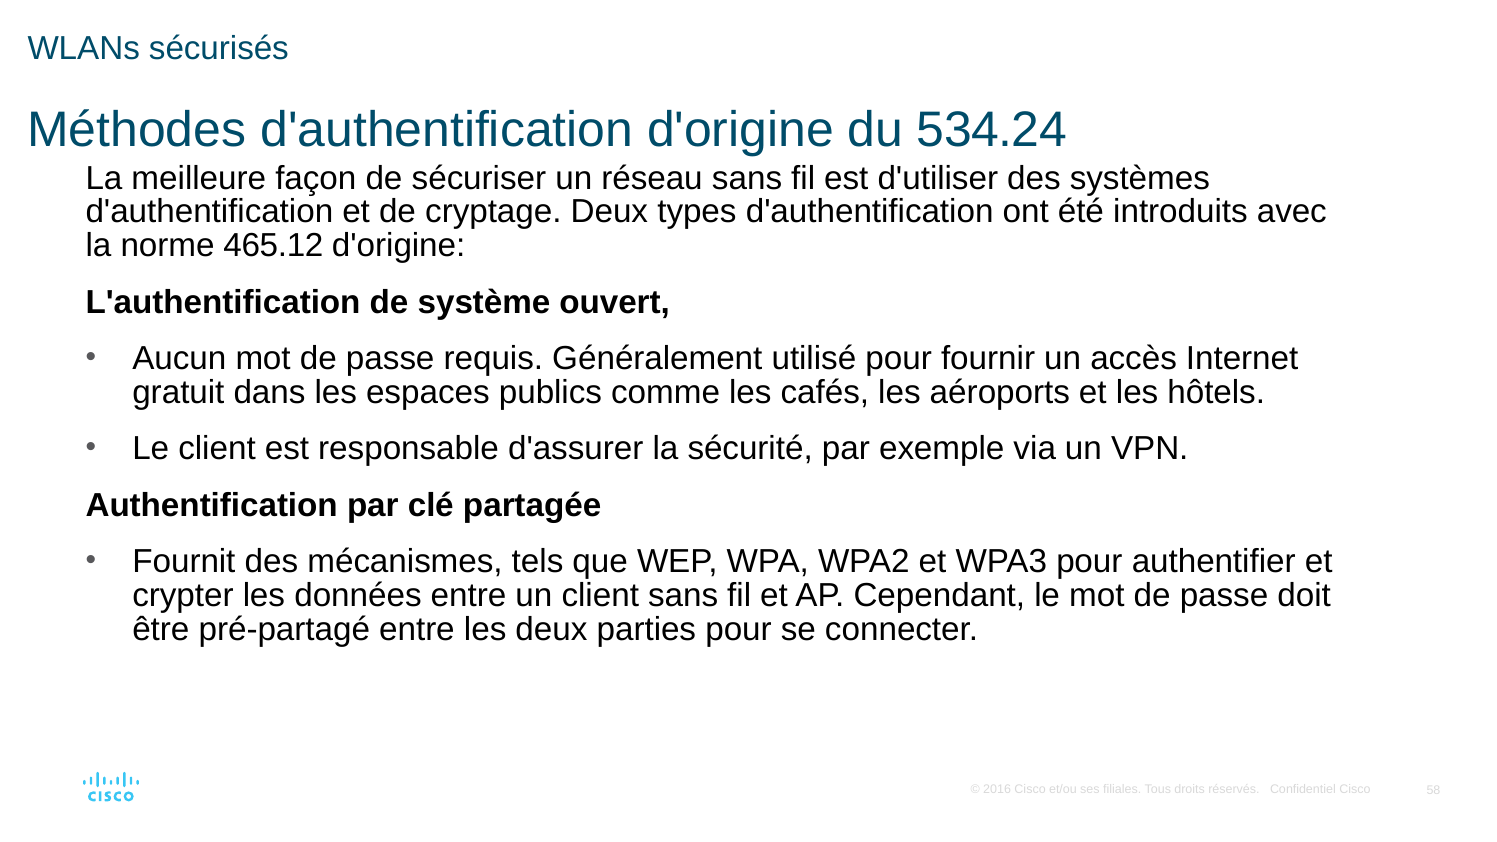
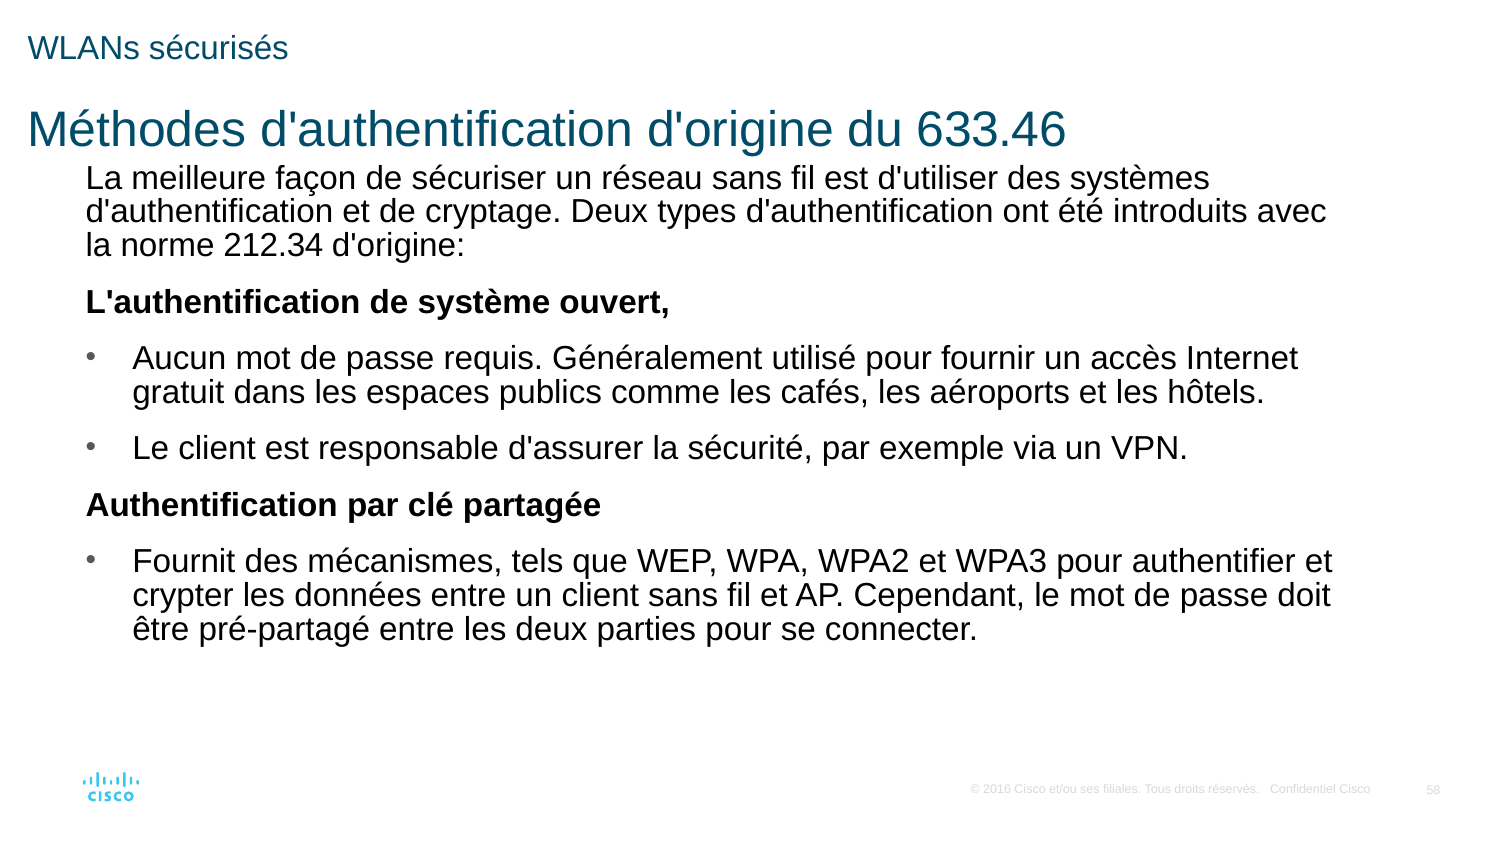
534.24: 534.24 -> 633.46 (992, 130)
465.12: 465.12 -> 212.34 (273, 246)
